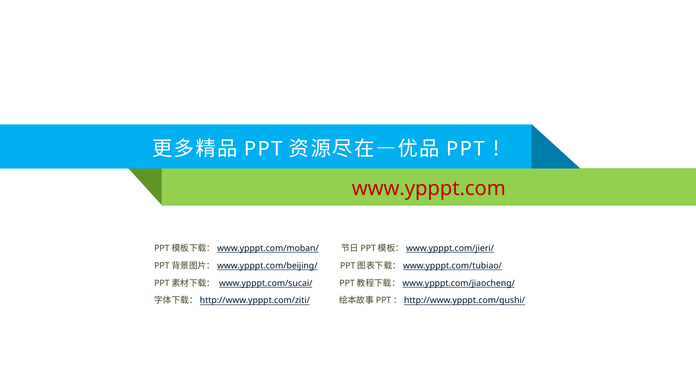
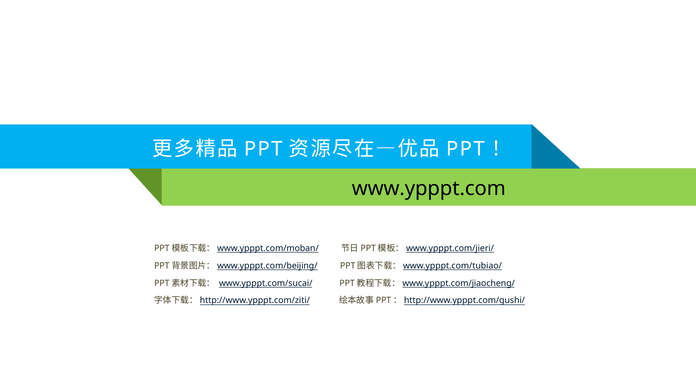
www.ypppt.com colour: red -> black (429, 189)
